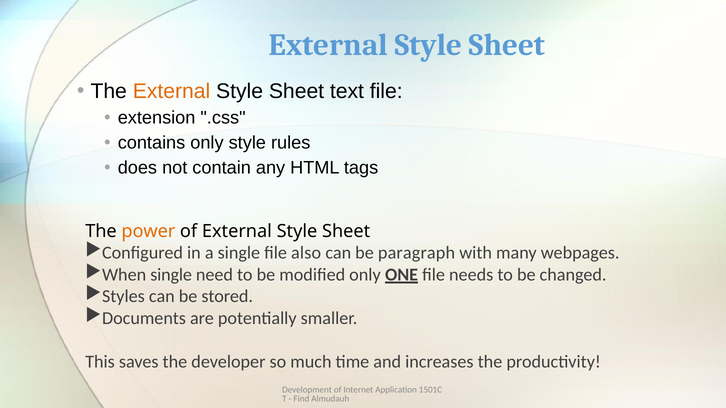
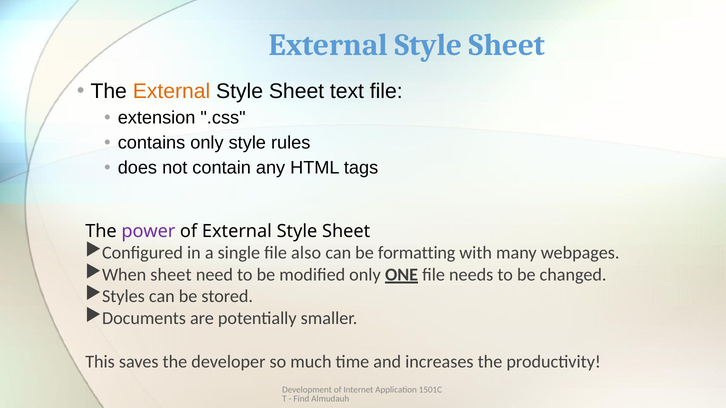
power colour: orange -> purple (148, 231)
paragraph: paragraph -> formatting (417, 253)
When single: single -> sheet (171, 275)
